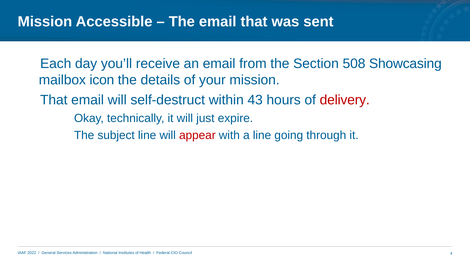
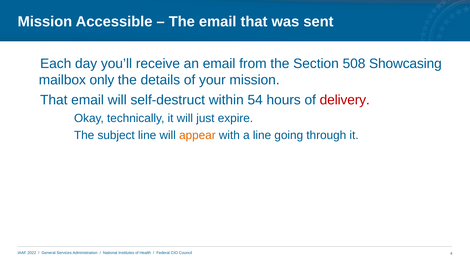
icon: icon -> only (102, 80)
43: 43 -> 54 (255, 100)
appear colour: red -> orange (197, 136)
